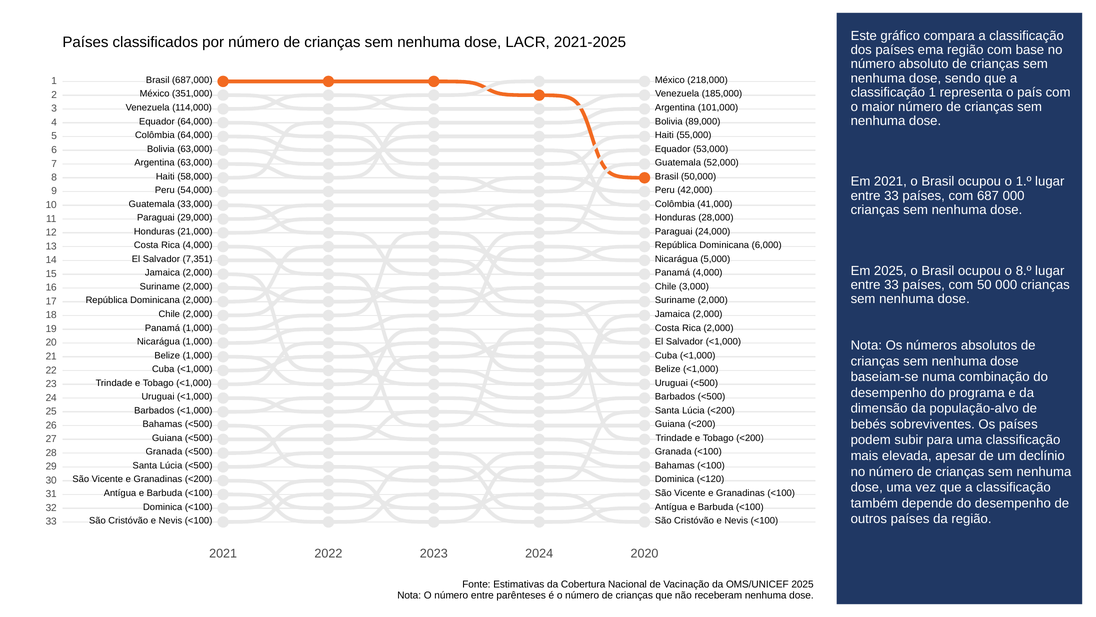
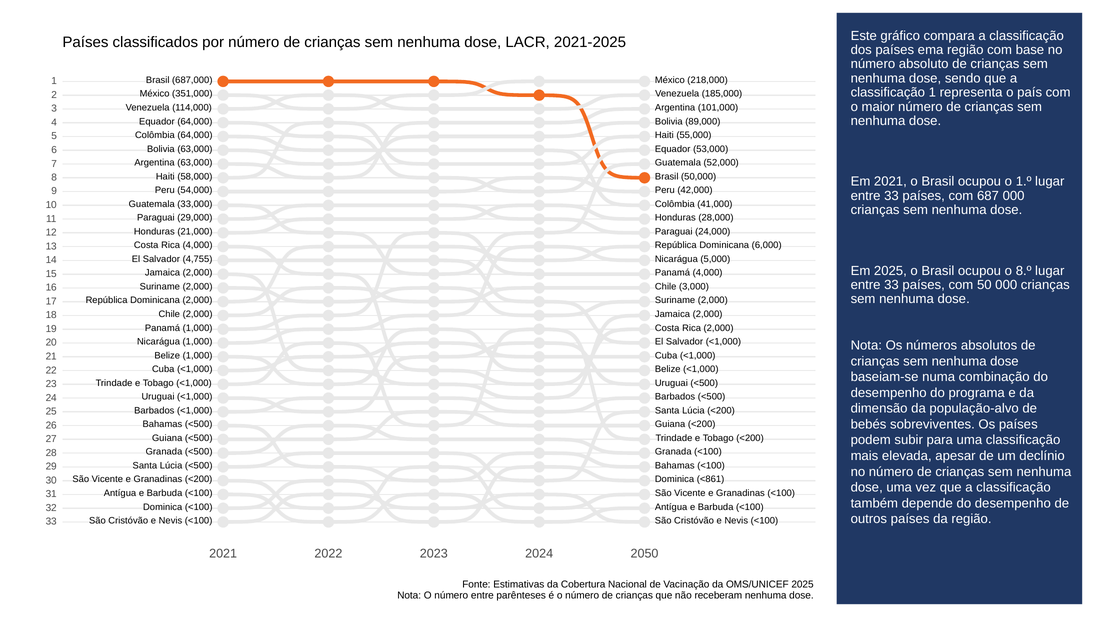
7,351: 7,351 -> 4,755 (198, 259)
<120: <120 -> <861 (711, 479)
2020: 2020 -> 2050 (645, 553)
